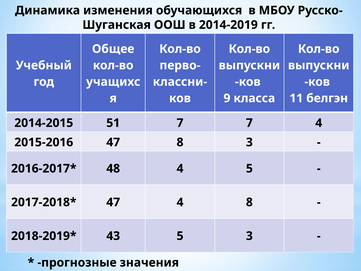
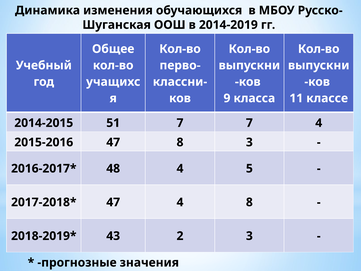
белгэн: белгэн -> классе (327, 98)
43 5: 5 -> 2 (180, 236)
